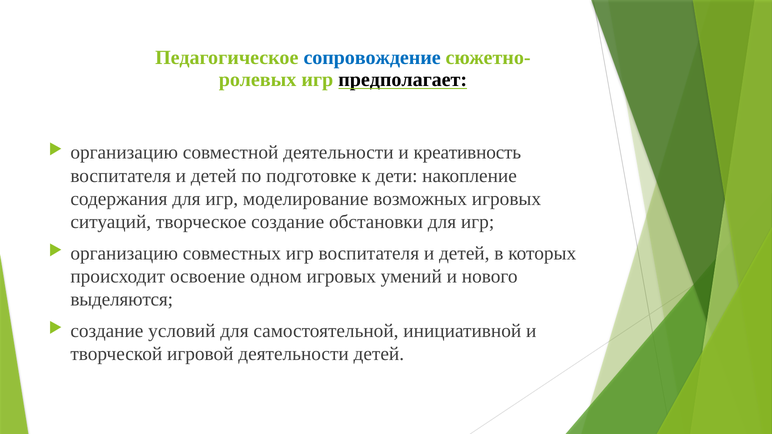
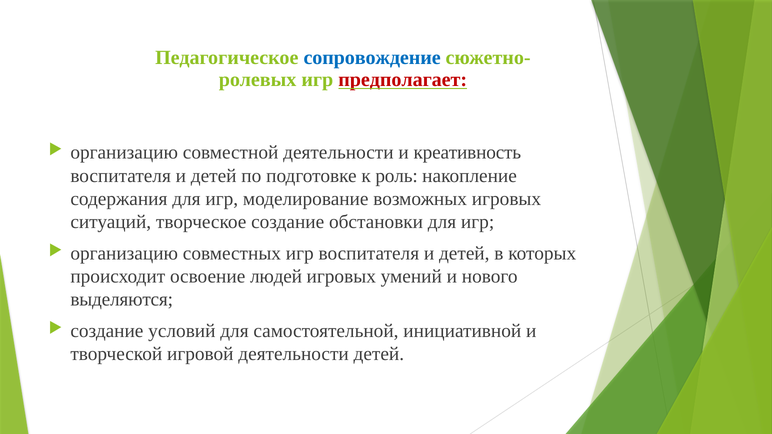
предполагает colour: black -> red (403, 80)
дети: дети -> роль (397, 176)
одном: одном -> людей (276, 276)
